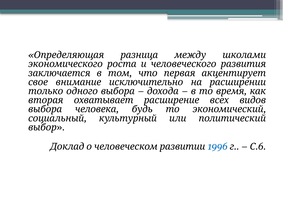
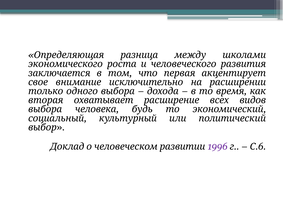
1996 colour: blue -> purple (218, 147)
